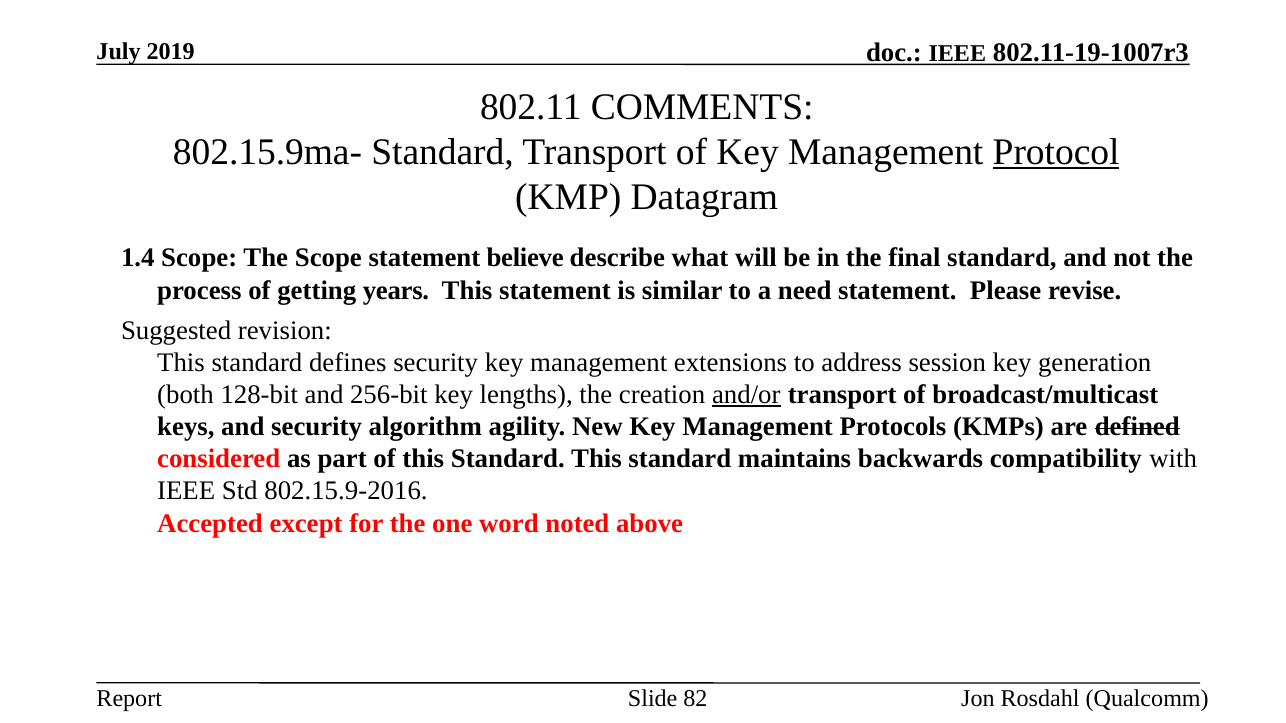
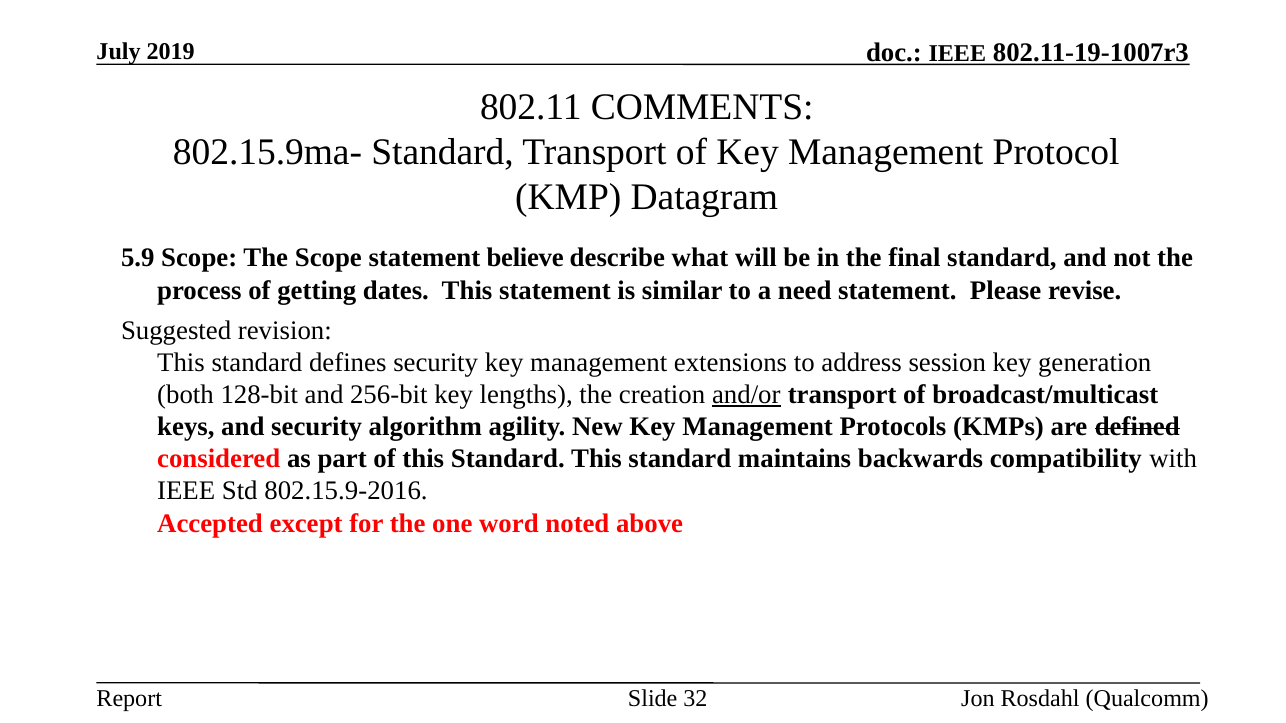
Protocol underline: present -> none (1056, 152)
1.4: 1.4 -> 5.9 (138, 258)
years: years -> dates (396, 290)
82: 82 -> 32 (695, 699)
